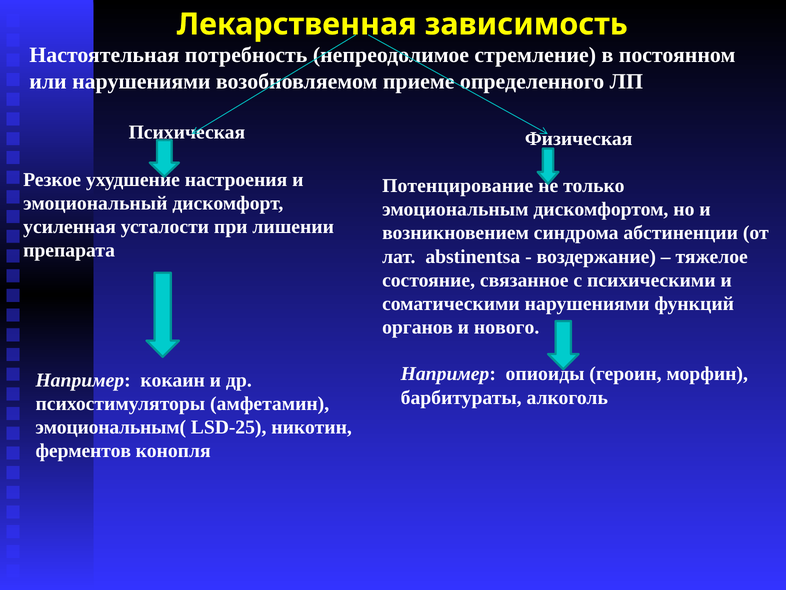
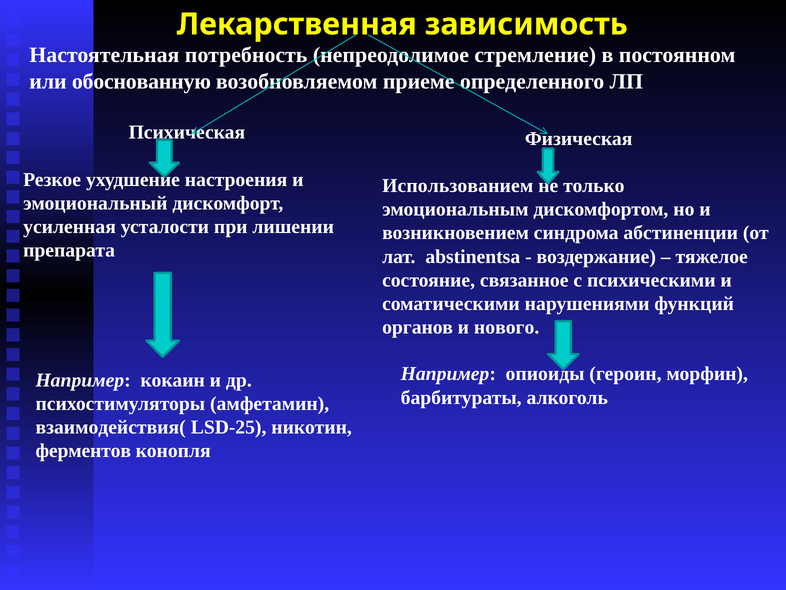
или нарушениями: нарушениями -> обоснованную (141, 81)
Потенцирование: Потенцирование -> Использованием (458, 186)
эмоциональным(: эмоциональным( -> взаимодействия( (111, 427)
